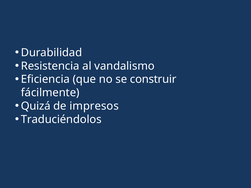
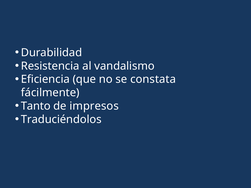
construir: construir -> constata (153, 79)
Quizá: Quizá -> Tanto (36, 106)
